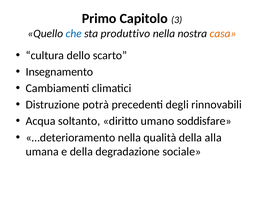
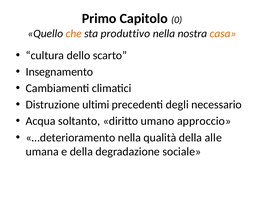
3: 3 -> 0 (177, 20)
che colour: blue -> orange (74, 34)
potrà: potrà -> ultimi (96, 105)
rinnovabili: rinnovabili -> necessario (217, 105)
soddisfare: soddisfare -> approccio (204, 121)
alla: alla -> alle (213, 138)
